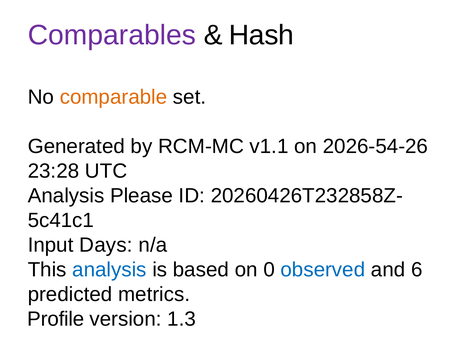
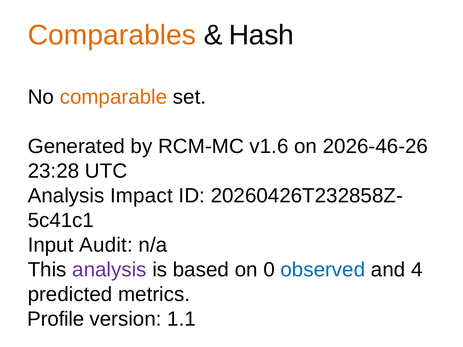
Comparables colour: purple -> orange (112, 35)
v1.1: v1.1 -> v1.6 (269, 146)
2026-54-26: 2026-54-26 -> 2026-46-26 (375, 146)
Please: Please -> Impact (141, 196)
Days: Days -> Audit (106, 245)
analysis colour: blue -> purple (109, 270)
6: 6 -> 4 (417, 270)
1.3: 1.3 -> 1.1 (182, 319)
